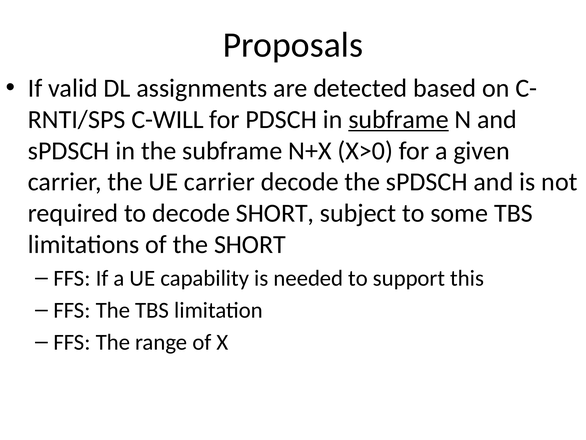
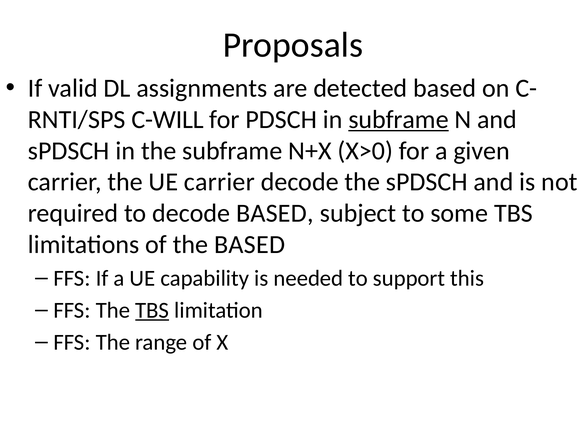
decode SHORT: SHORT -> BASED (275, 213)
the SHORT: SHORT -> BASED (250, 244)
TBS underline: none -> present (152, 310)
